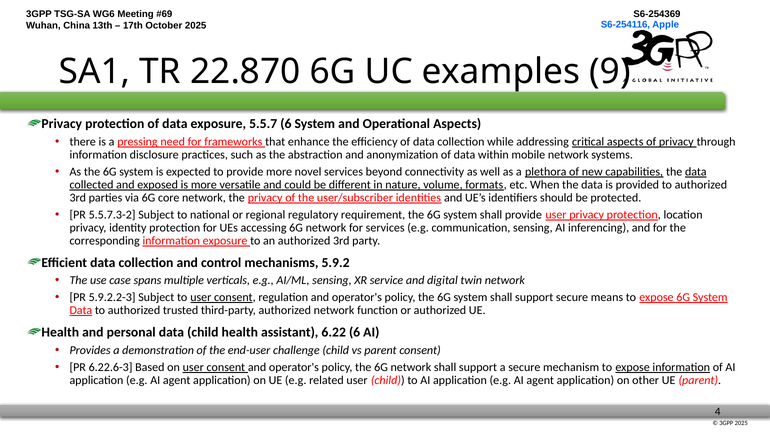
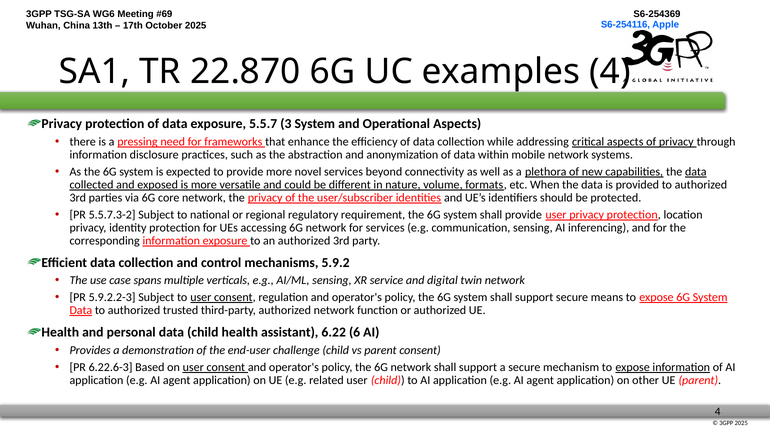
examples 9: 9 -> 4 (610, 72)
5.5.7 6: 6 -> 3 (286, 124)
